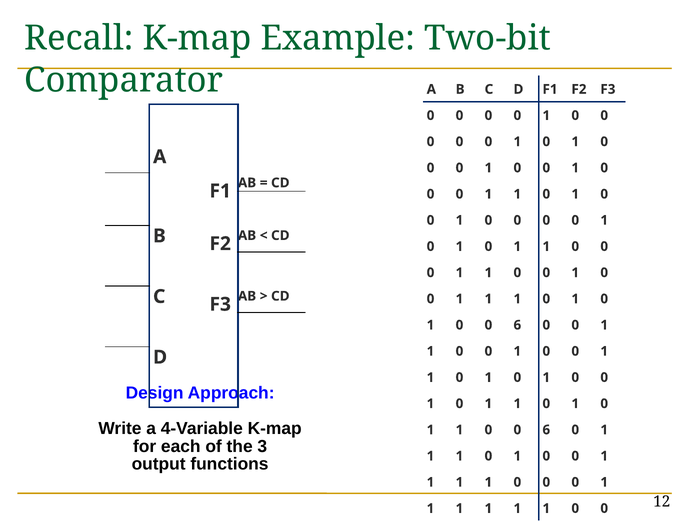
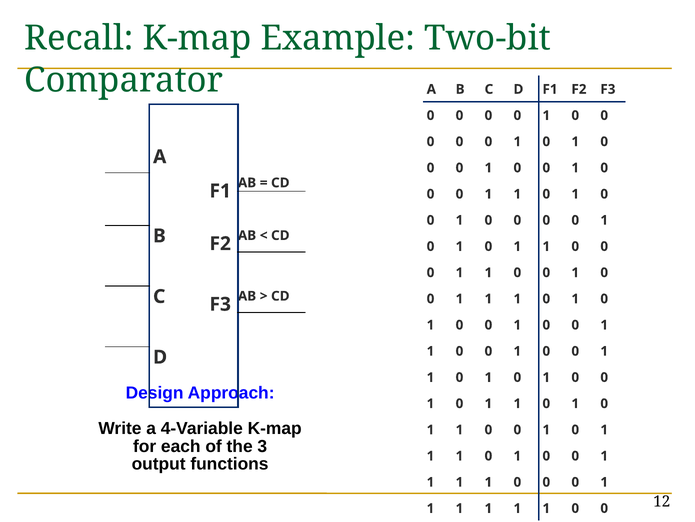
6: 6 -> 1 (517, 325)
6: 6 -> 1 (546, 429)
